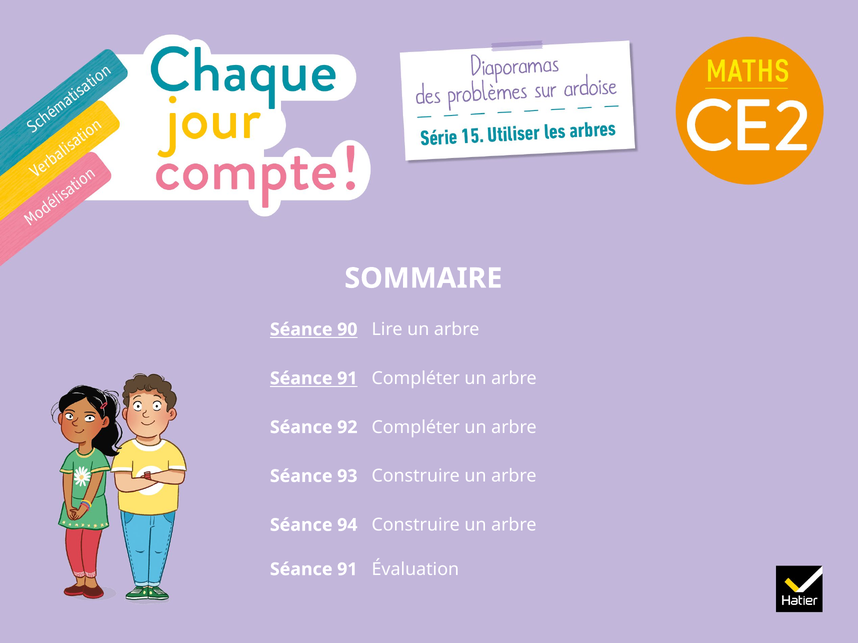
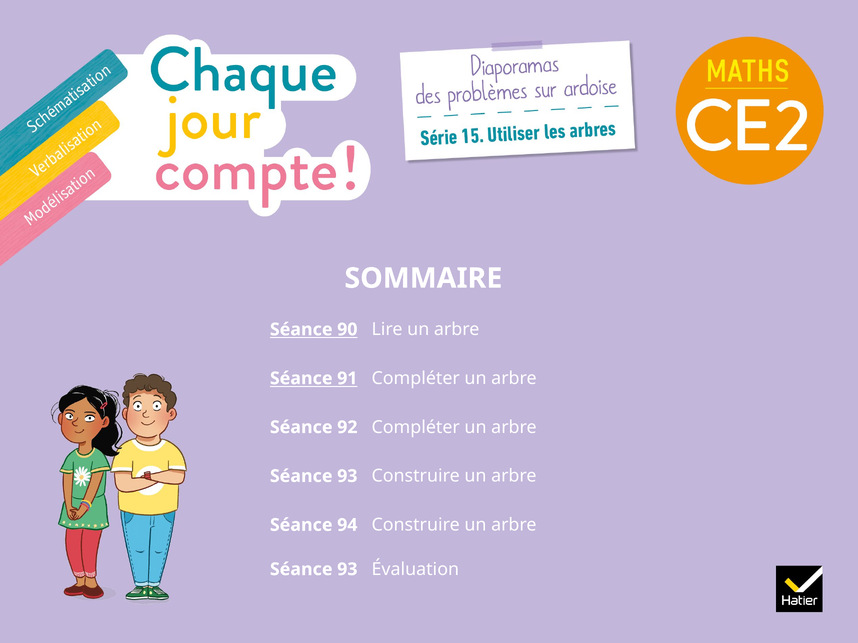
91: 91 -> 93 (347, 570)
